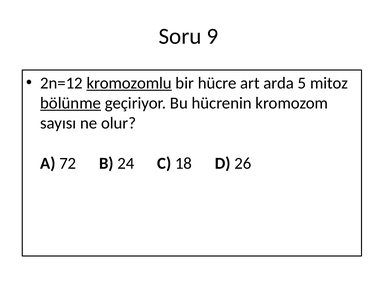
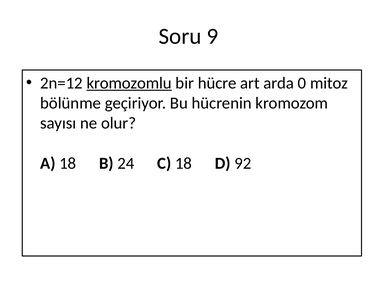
5: 5 -> 0 (302, 83)
bölünme underline: present -> none (71, 103)
A 72: 72 -> 18 (68, 164)
26: 26 -> 92 (243, 164)
